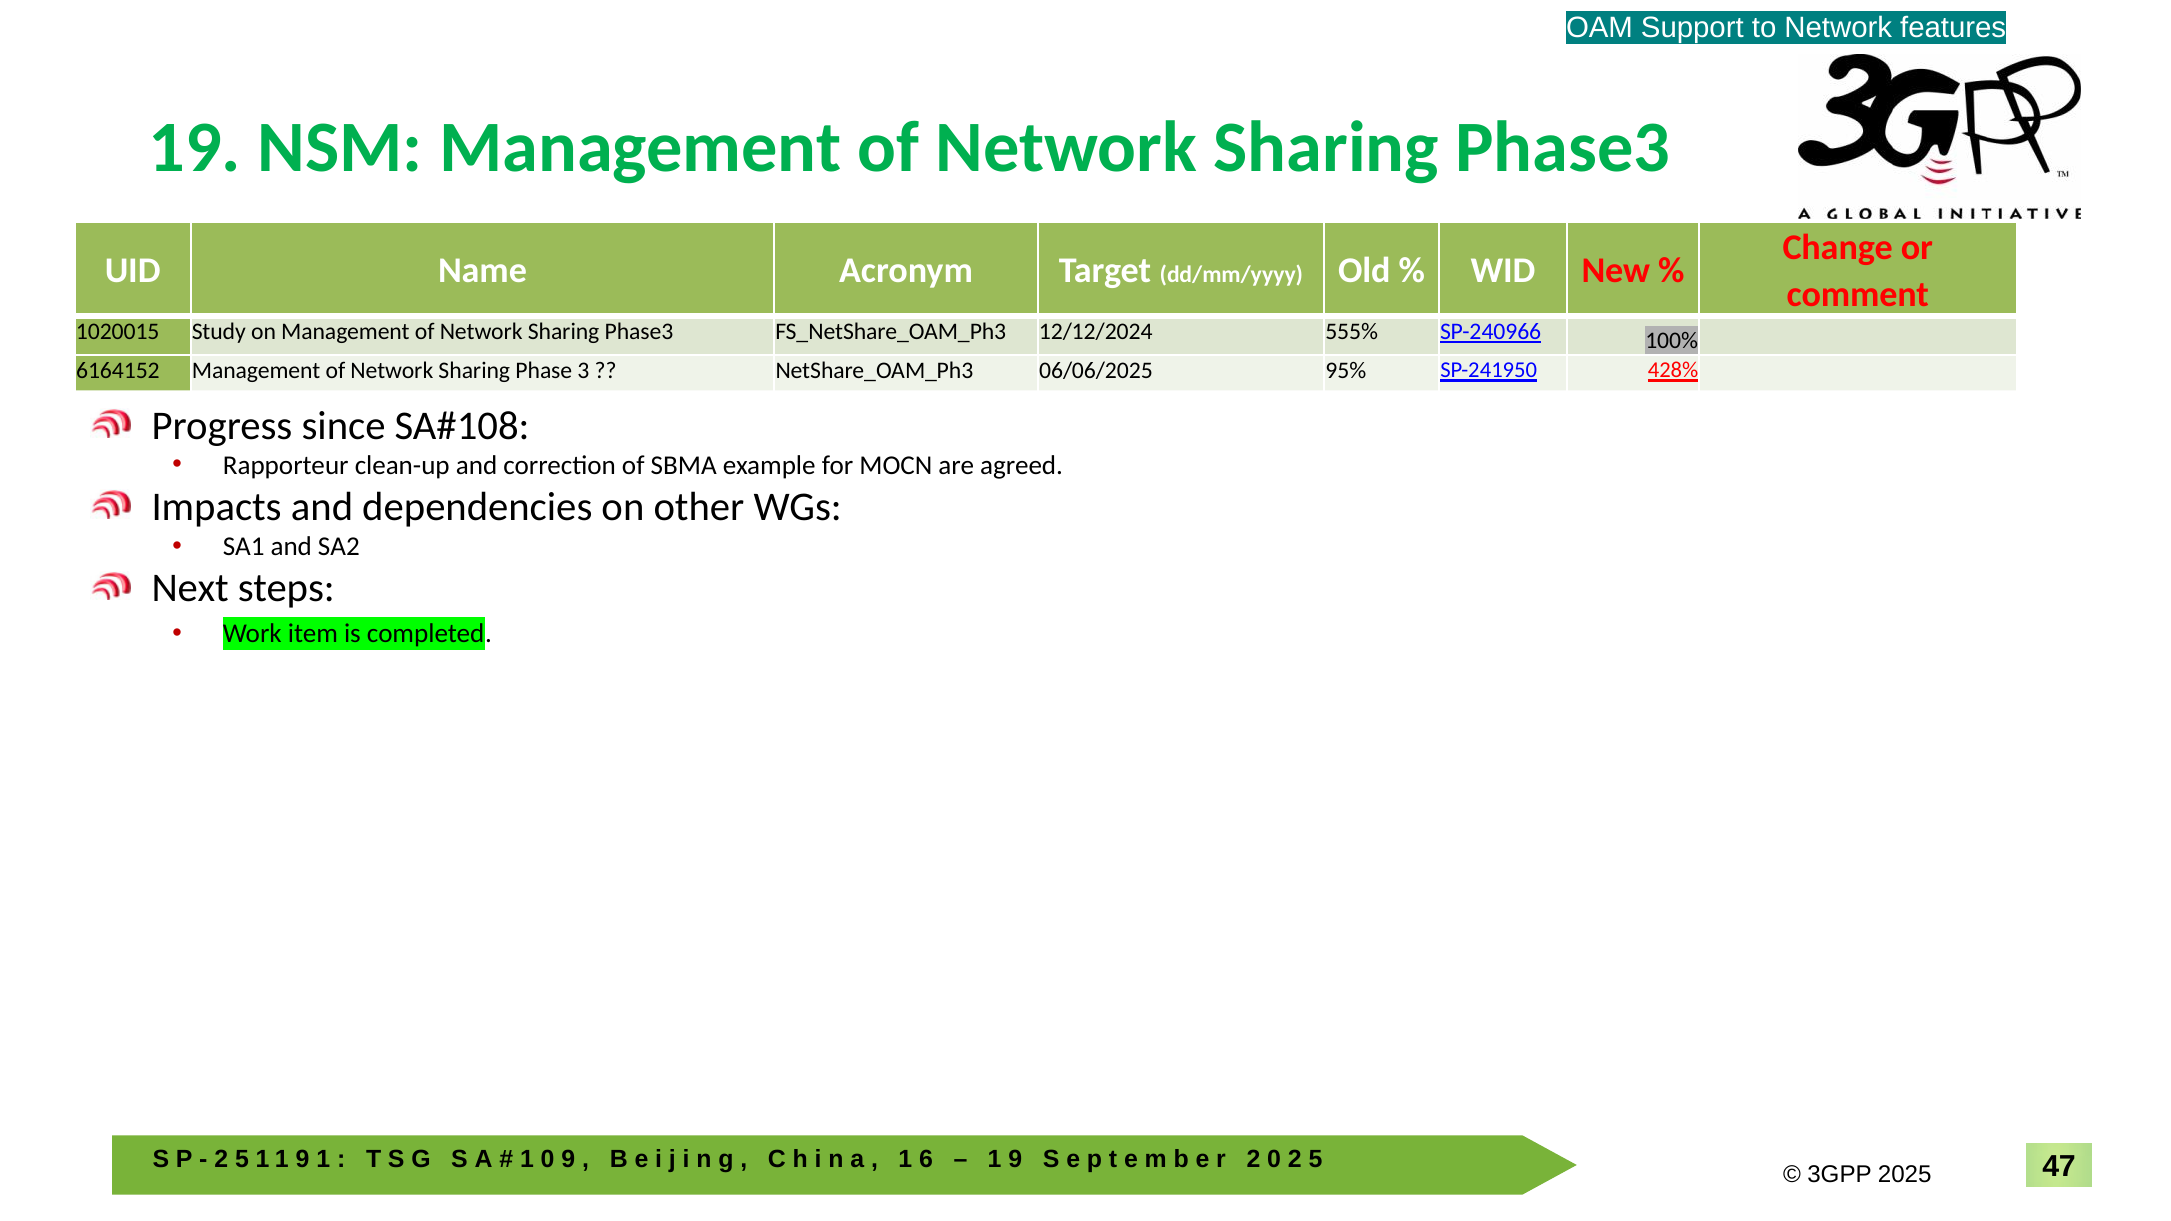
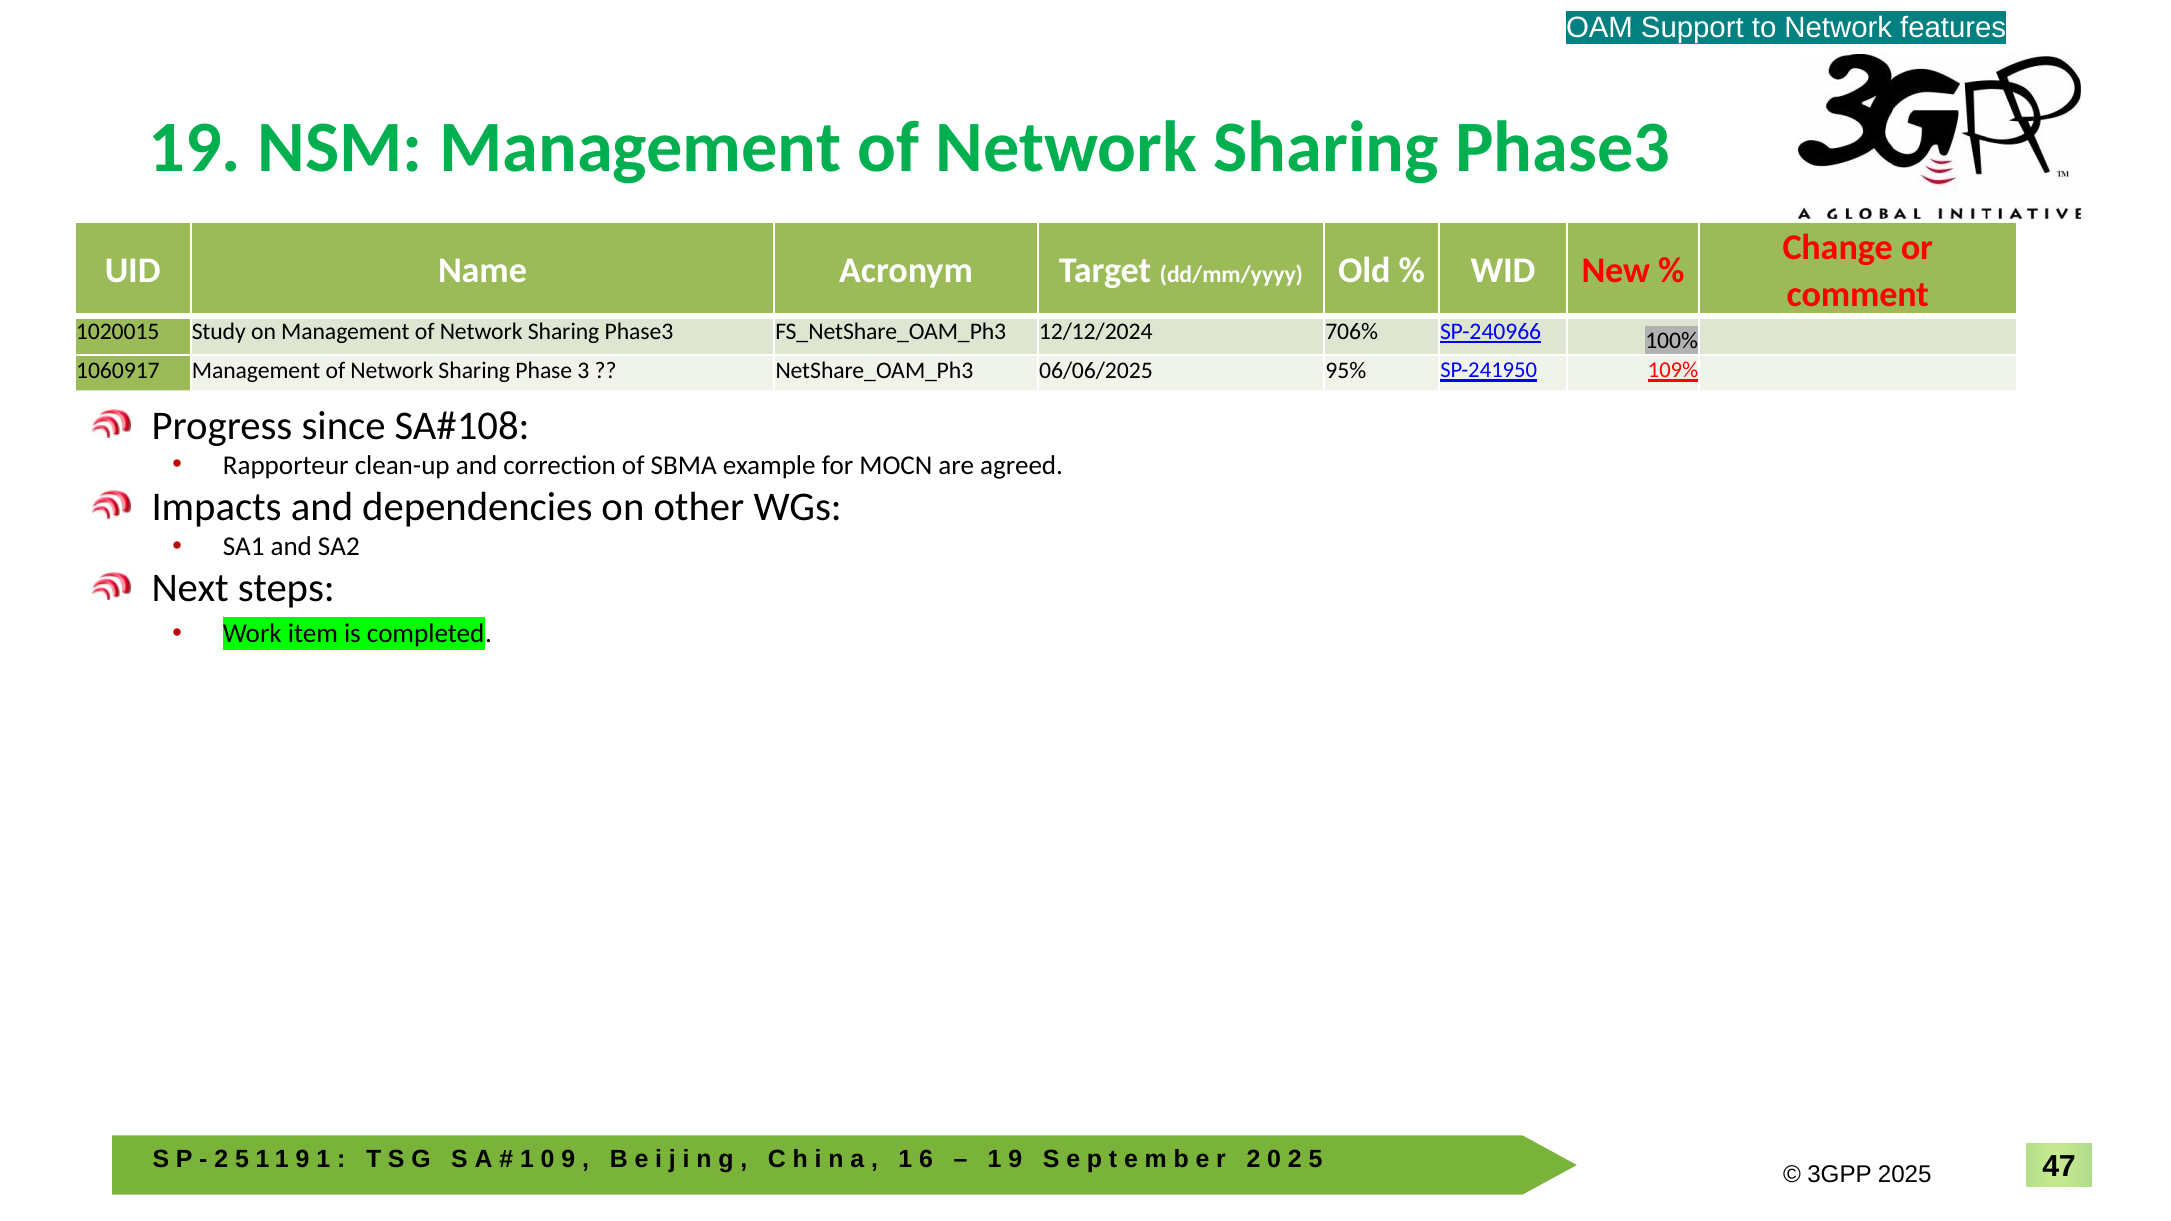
555%: 555% -> 706% (1352, 332)
6164152: 6164152 -> 1060917 (118, 371)
428%: 428% -> 109% (1673, 370)
